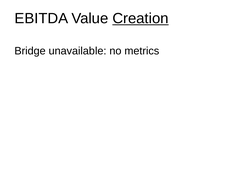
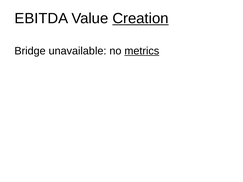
metrics underline: none -> present (142, 51)
